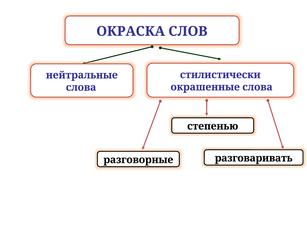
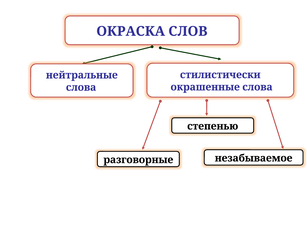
разговаривать: разговаривать -> незабываемое (254, 158)
